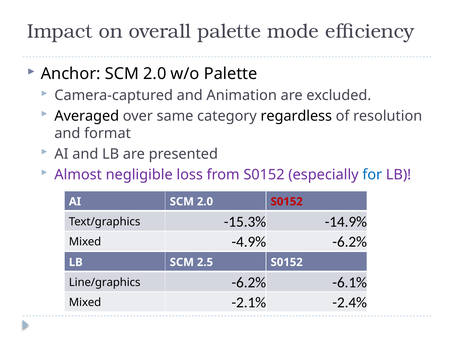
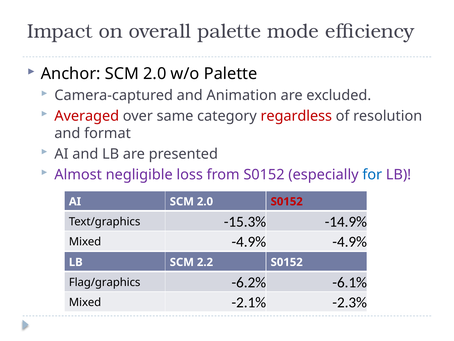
Averaged colour: black -> red (87, 116)
regardless colour: black -> red (296, 116)
-4.9% -6.2%: -6.2% -> -4.9% (350, 242)
2.5: 2.5 -> 2.2 (205, 262)
Line/graphics: Line/graphics -> Flag/graphics (105, 282)
-2.4%: -2.4% -> -2.3% (350, 302)
